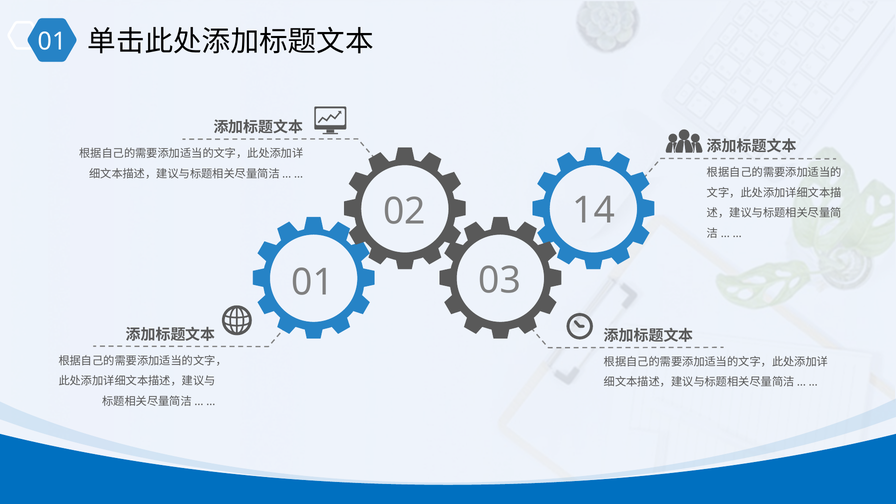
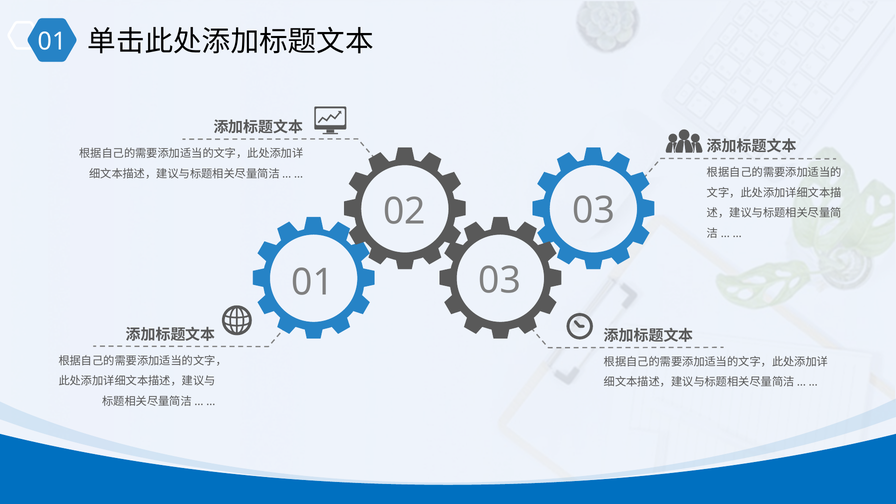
02 14: 14 -> 03 (594, 210)
